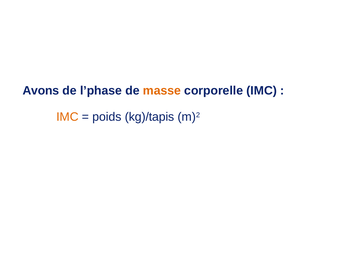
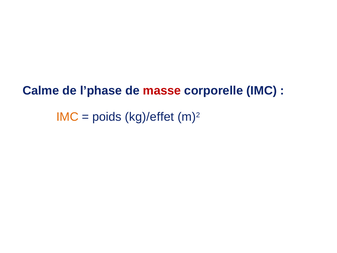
Avons: Avons -> Calme (41, 91)
masse colour: orange -> red (162, 91)
kg)/tapis: kg)/tapis -> kg)/effet (150, 117)
